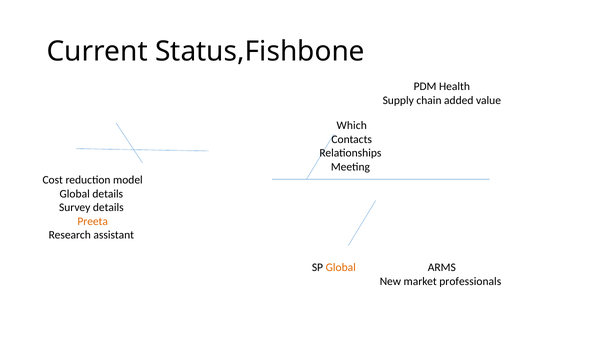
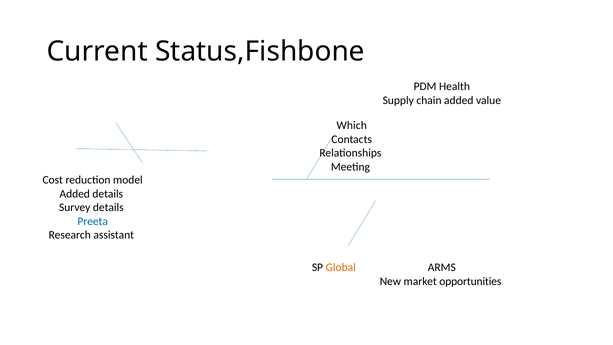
Global: Global -> Added (75, 194)
Preeta colour: orange -> blue (93, 221)
professionals: professionals -> opportunities (470, 282)
